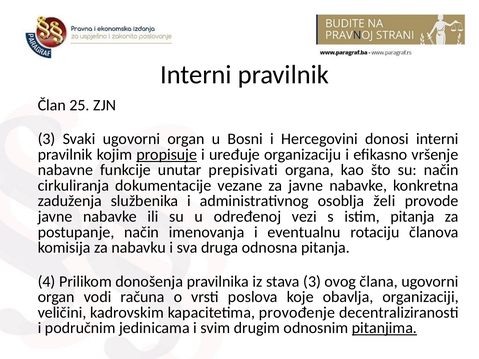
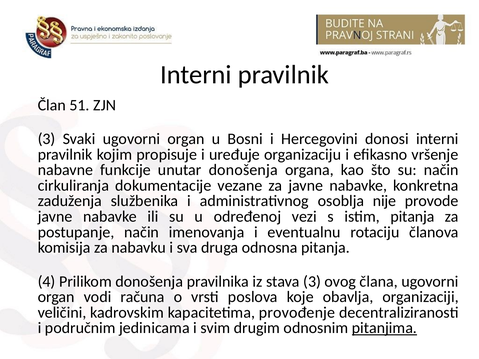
25: 25 -> 51 (80, 105)
propisuje underline: present -> none (167, 155)
unutar prepisivati: prepisivati -> donošenja (243, 170)
želi: želi -> nije (385, 201)
